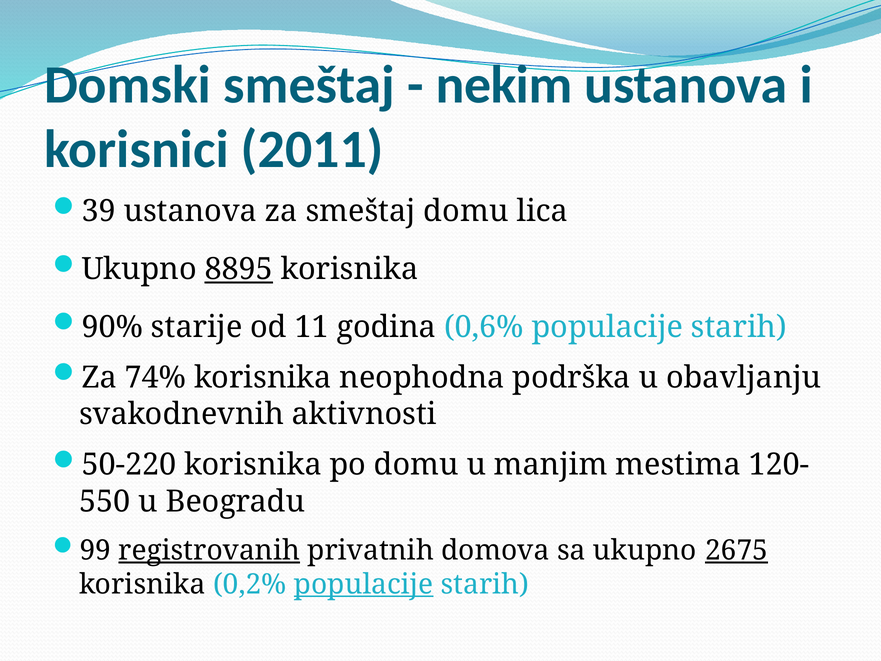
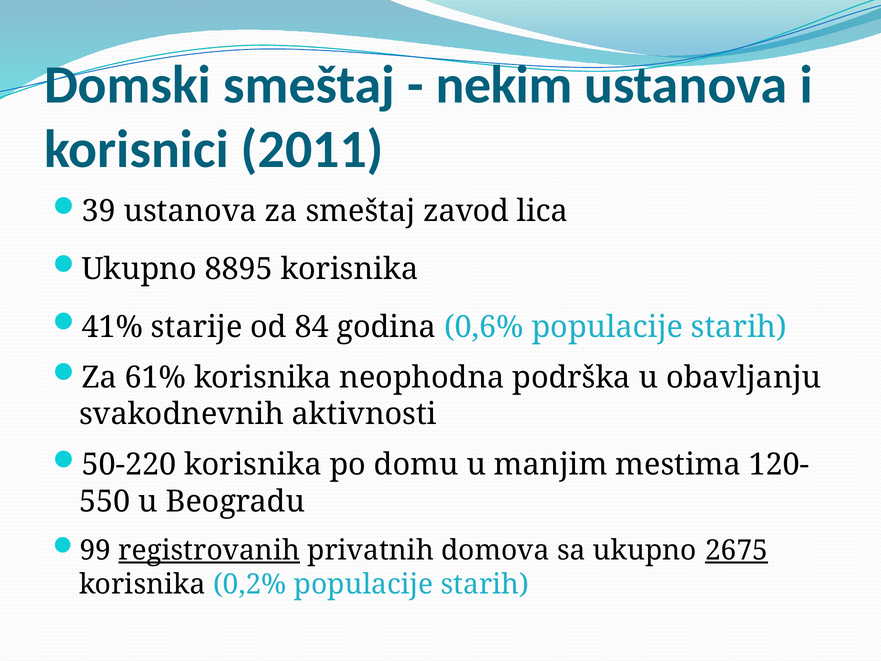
smeštaj domu: domu -> zavod (466, 211)
8895 underline: present -> none (239, 269)
90%: 90% -> 41% (112, 327)
11: 11 -> 84 (312, 327)
74%: 74% -> 61% (156, 378)
populacije underline: present -> none (364, 584)
